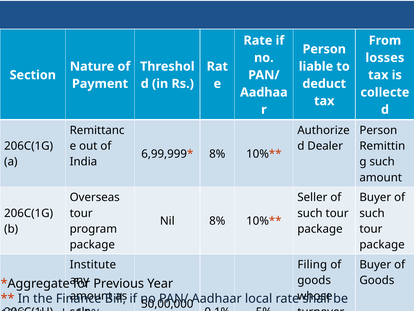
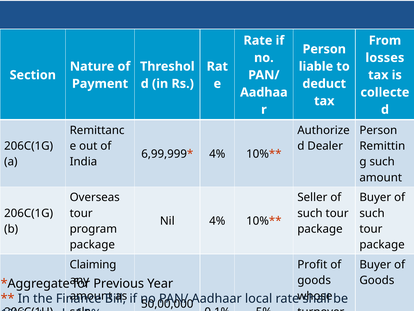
8%: 8% -> 4% (217, 154)
Nil 8%: 8% -> 4% (217, 221)
Institute: Institute -> Claiming (93, 264)
Filing: Filing -> Profit (312, 264)
